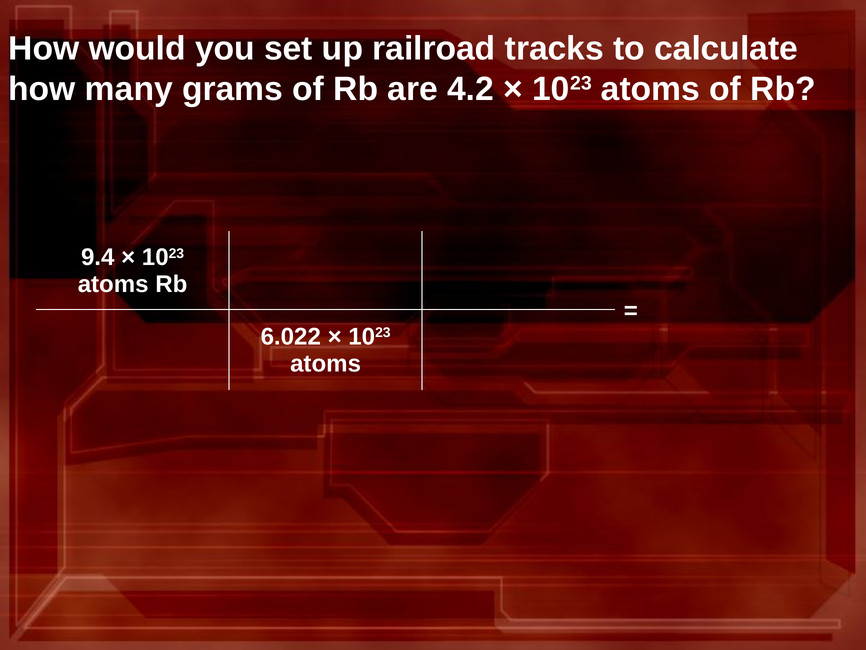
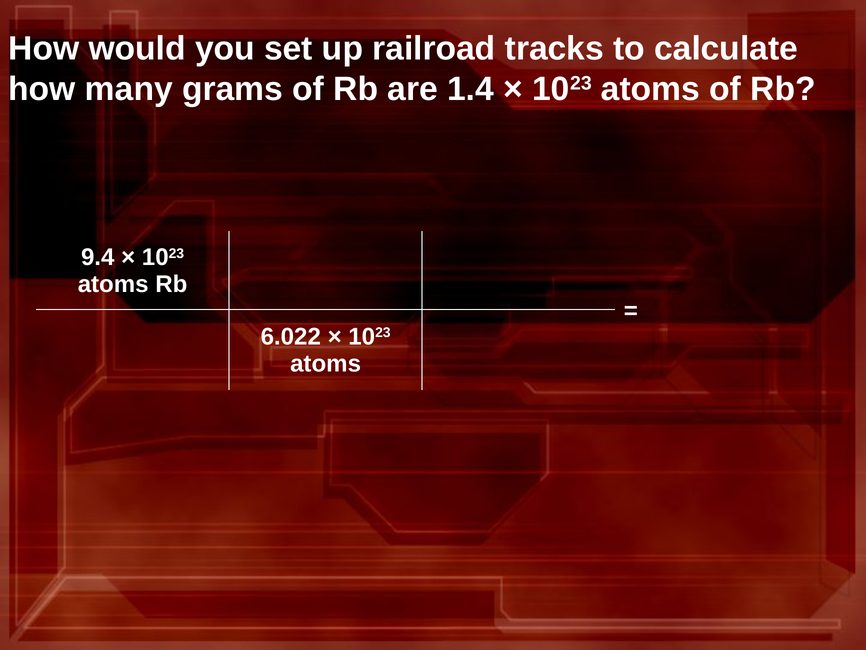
4.2: 4.2 -> 1.4 (470, 89)
